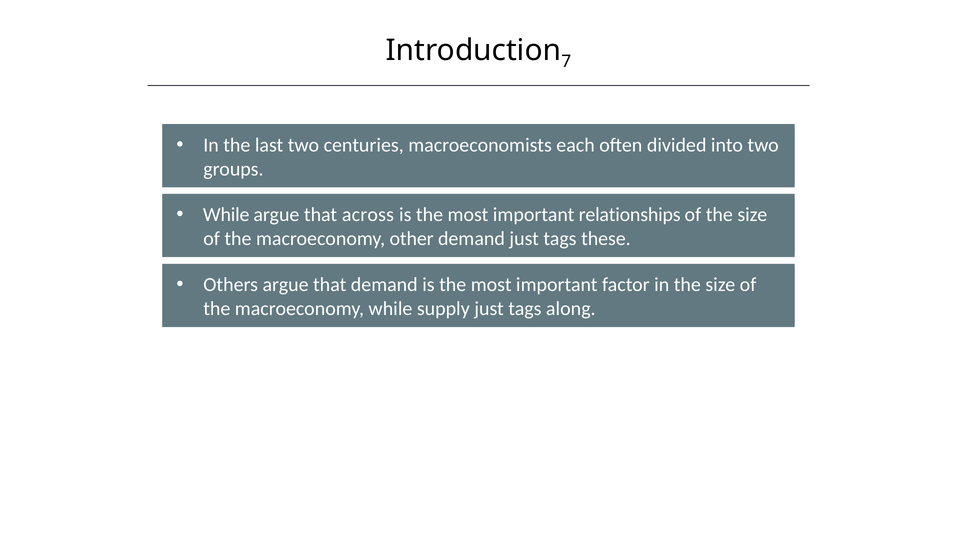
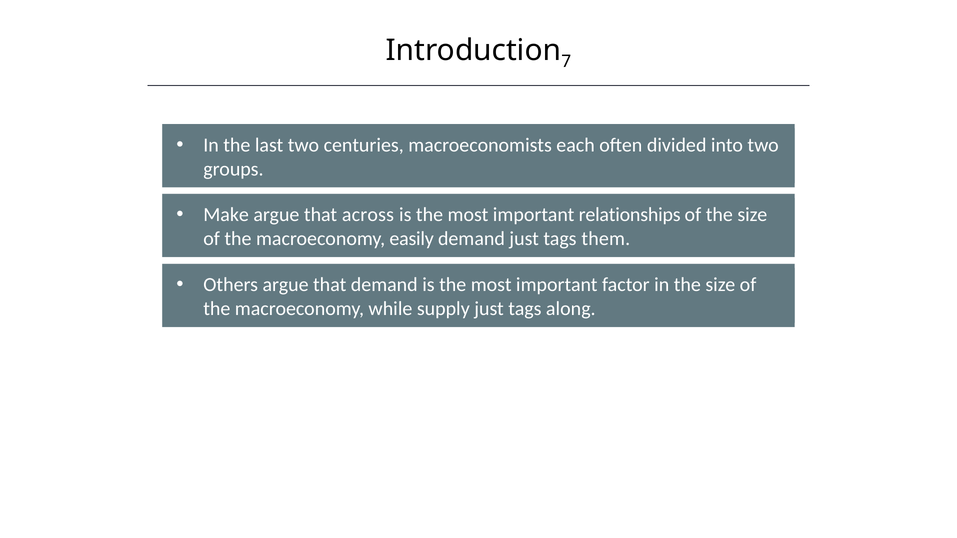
While: While -> Make (226, 215)
other: other -> easily (412, 239)
these: these -> them (606, 239)
